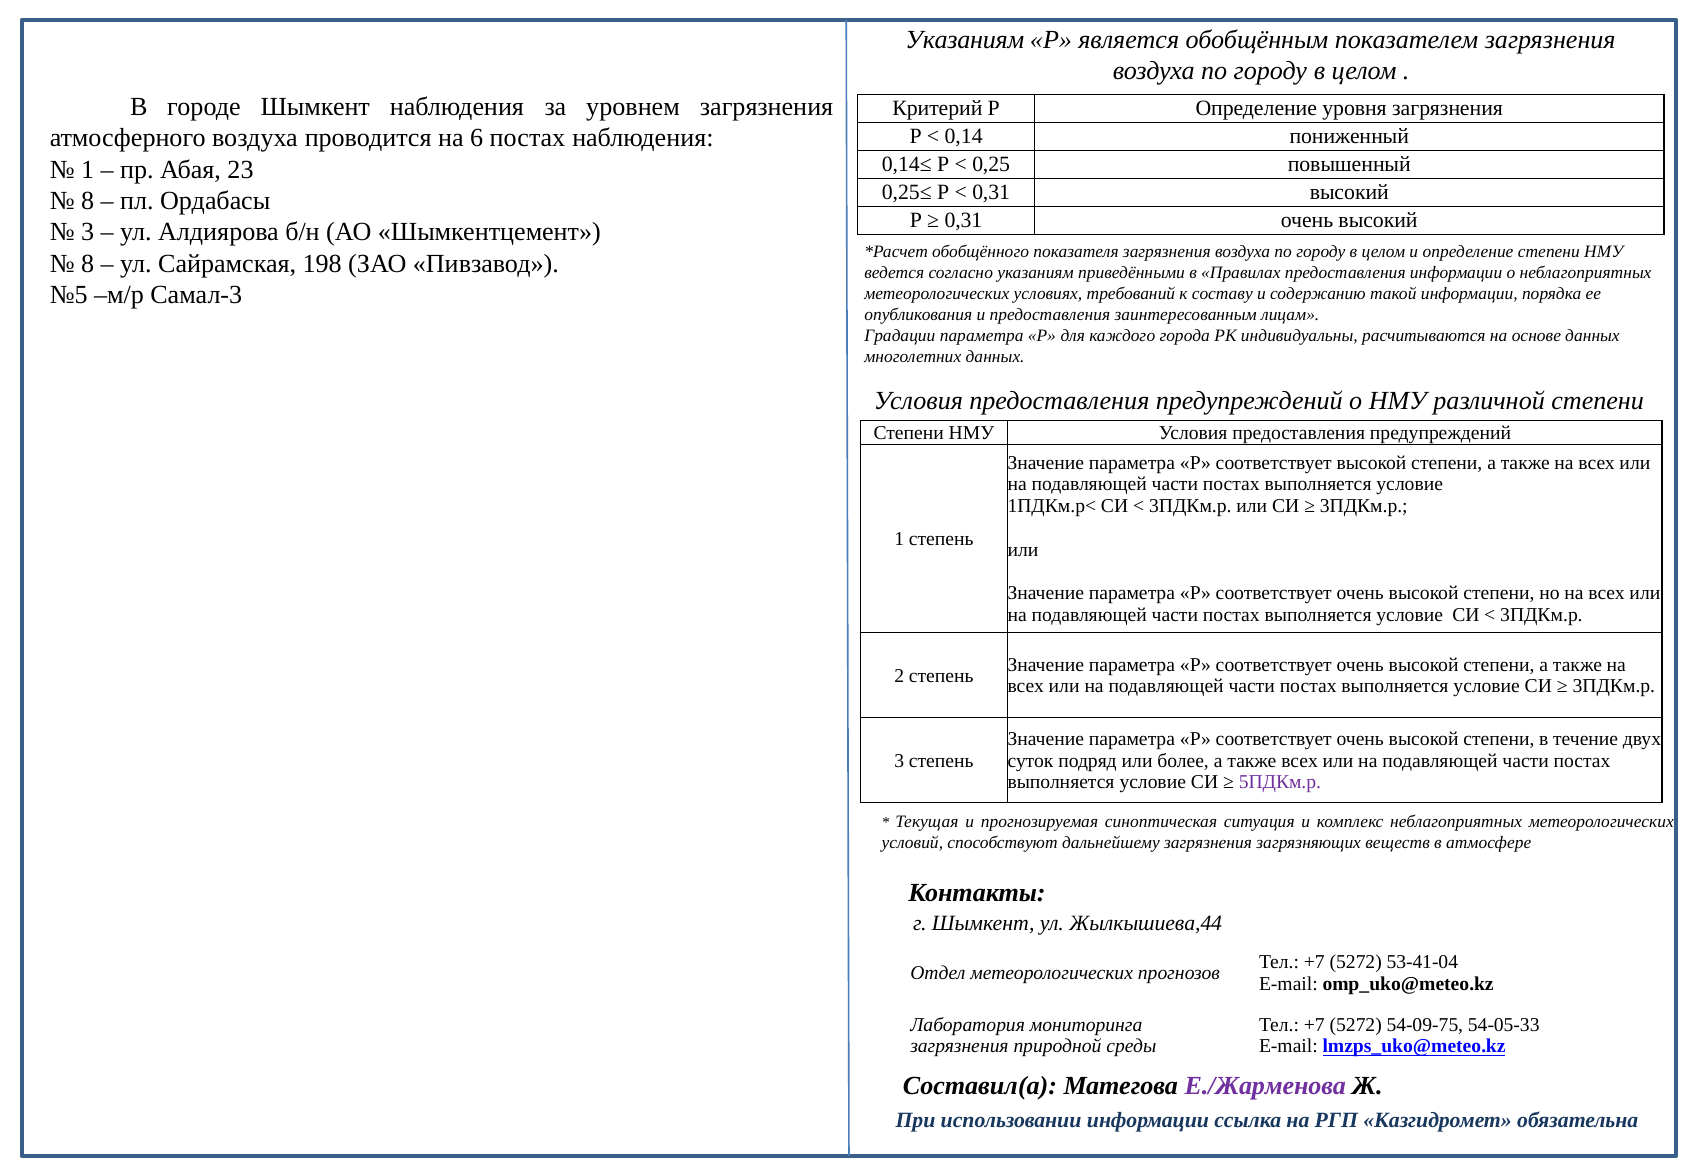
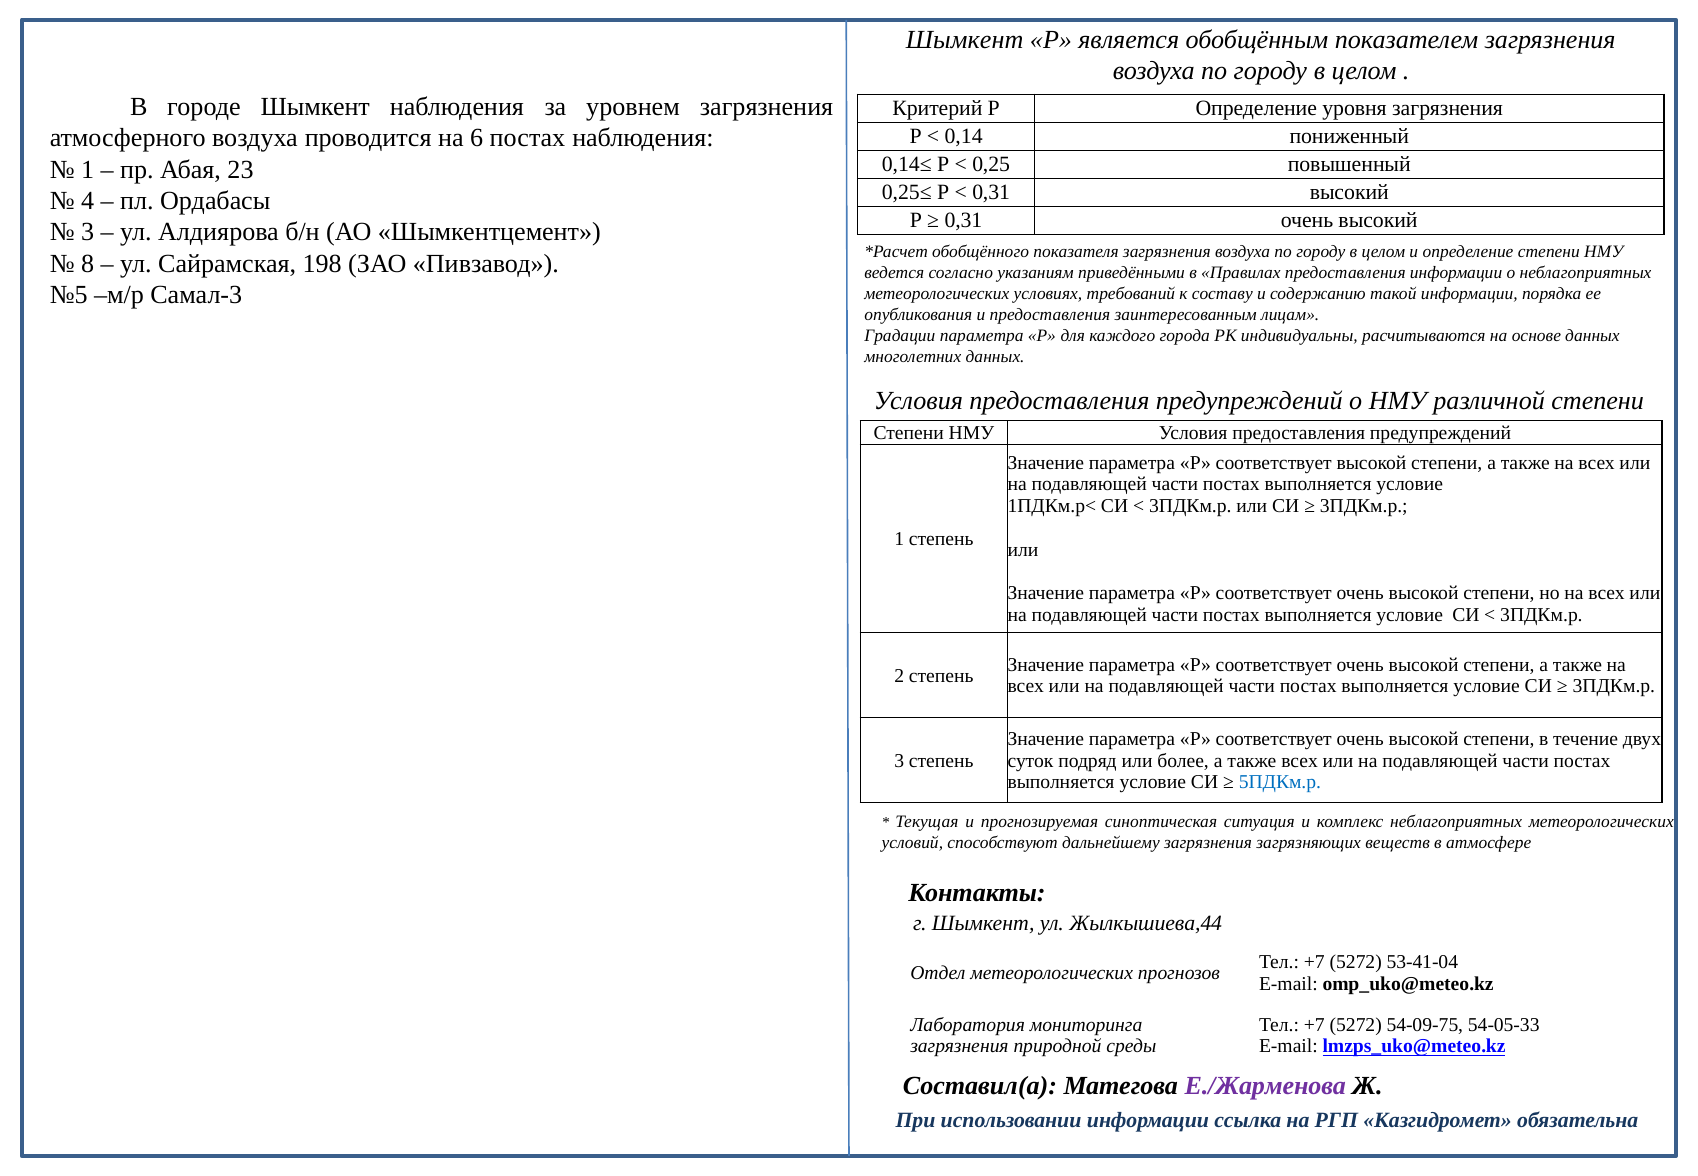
Указаниям: Указаниям -> Шымкент (965, 40)
8: 8 -> 4 (88, 201)
5ПДКм.р colour: purple -> blue (1280, 782)
